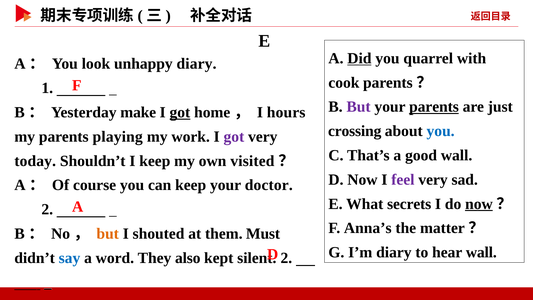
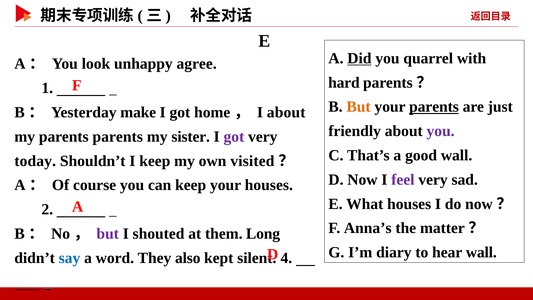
unhappy diary: diary -> agree (197, 64)
cook: cook -> hard (344, 83)
But colour: purple -> orange (359, 107)
got underline: present -> none (180, 112)
I hours: hours -> about (286, 112)
crossing: crossing -> friendly (355, 131)
you colour: blue -> purple (441, 131)
parents playing: playing -> parents (118, 137)
work: work -> sister (191, 137)
your doctor: doctor -> houses (269, 185)
What secrets: secrets -> houses (409, 204)
now underline: present -> none (479, 204)
but colour: orange -> purple (108, 234)
Must: Must -> Long (263, 234)
2: 2 -> 4 (286, 258)
